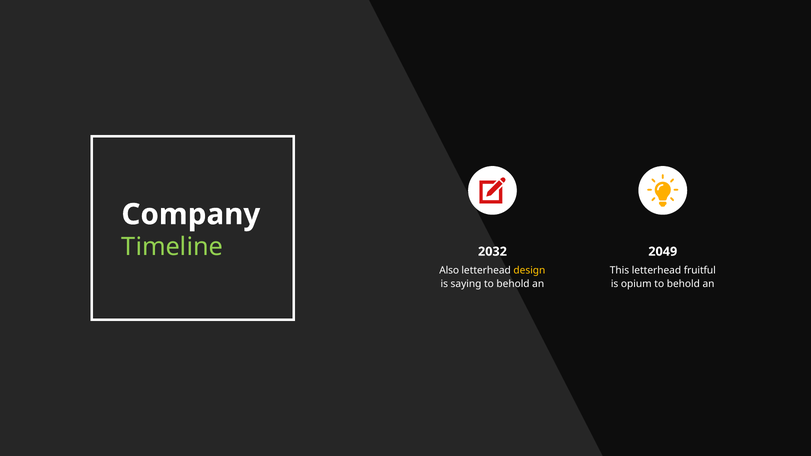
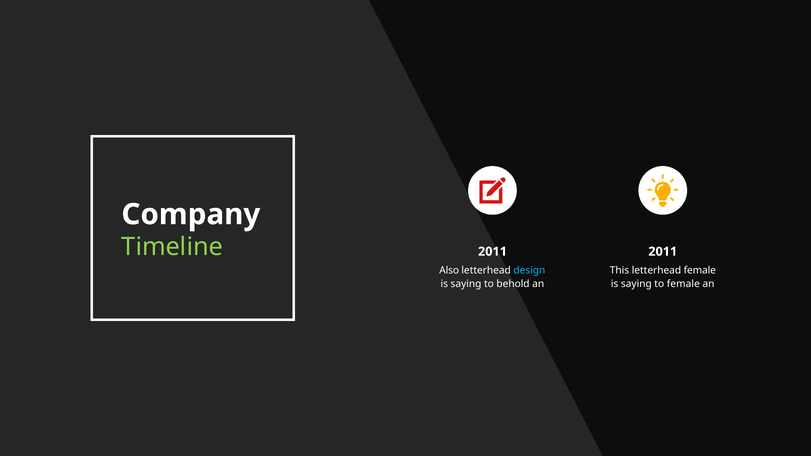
2032: 2032 -> 2011 (492, 252)
2049: 2049 -> 2011 (663, 252)
design colour: yellow -> light blue (529, 271)
letterhead fruitful: fruitful -> female (700, 271)
opium: opium -> saying (636, 284)
behold: behold -> female (683, 284)
